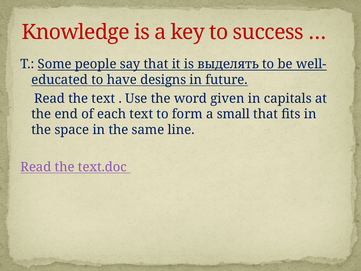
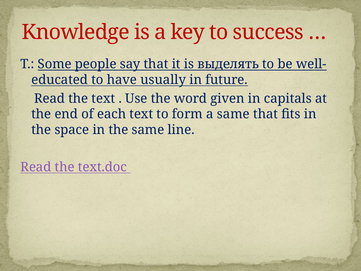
designs: designs -> usually (163, 80)
a small: small -> same (233, 114)
